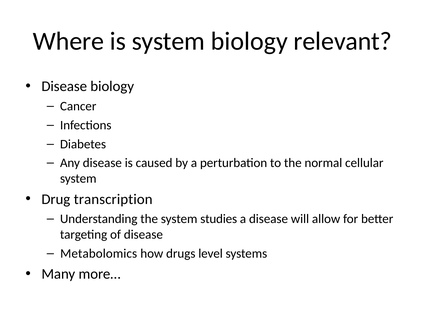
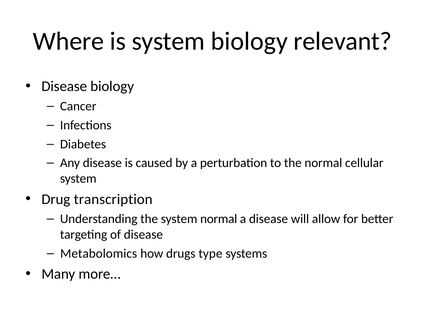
system studies: studies -> normal (219, 219)
level: level -> type (210, 253)
